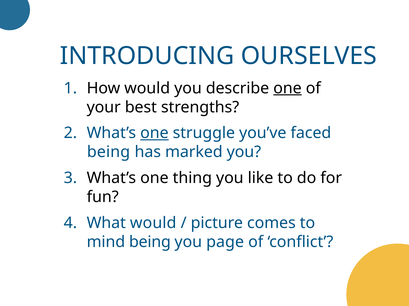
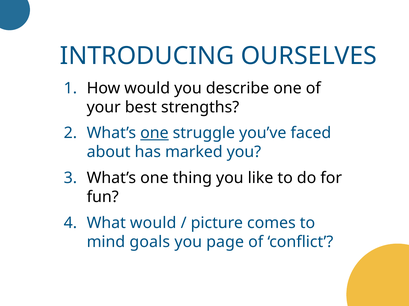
one underline: present -> none (287, 88)
being: being -> about (109, 152)
mind being: being -> goals (150, 242)
